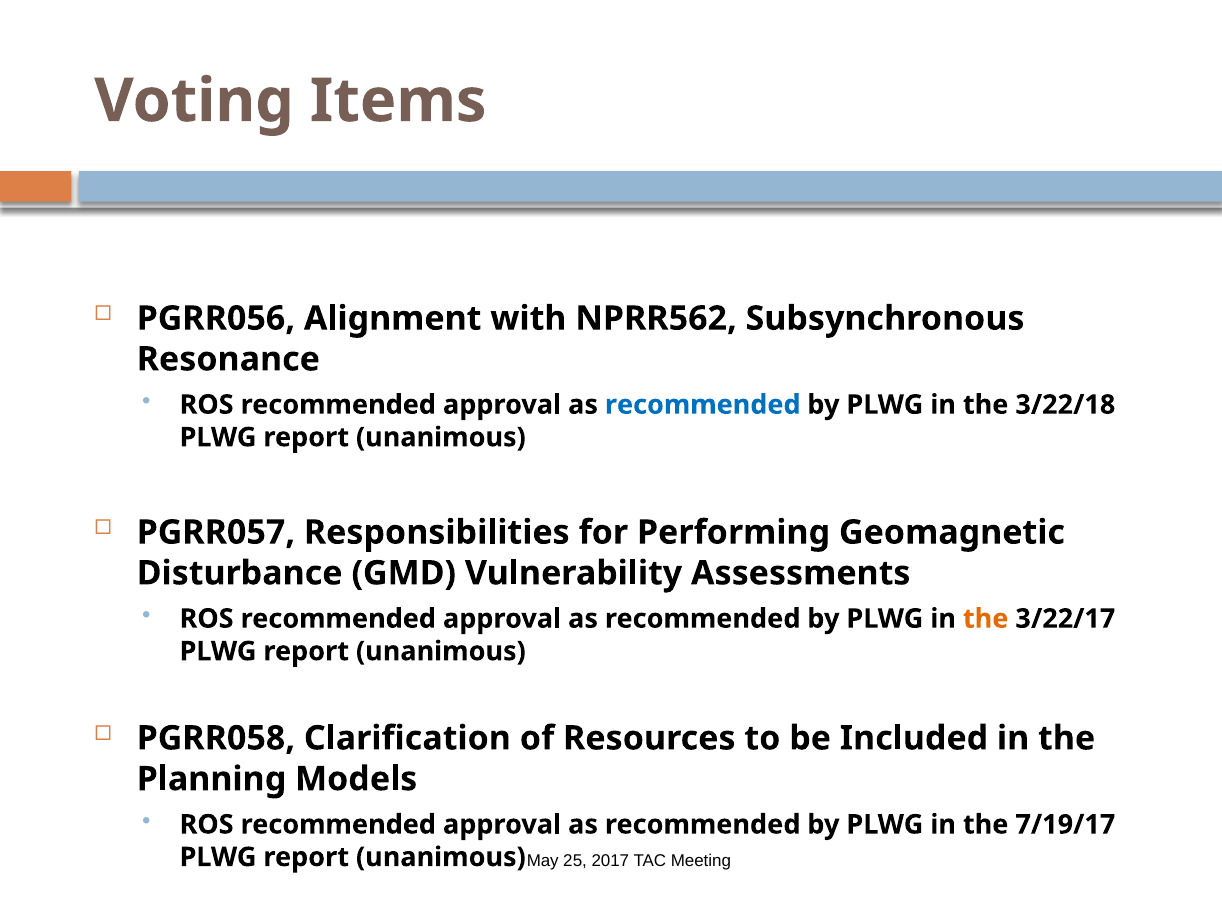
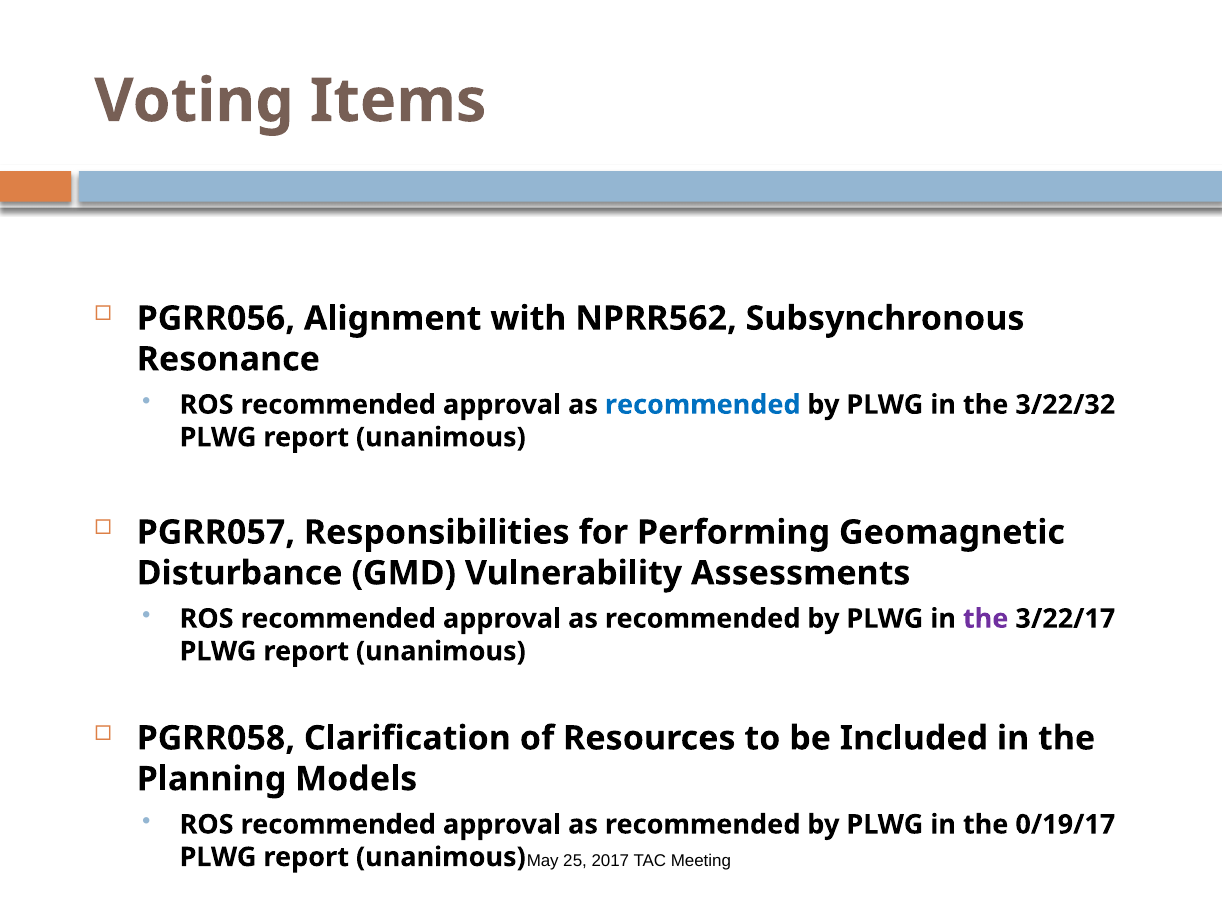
3/22/18: 3/22/18 -> 3/22/32 (1065, 405)
the colour: orange -> purple (986, 618)
7/19/17: 7/19/17 -> 0/19/17 (1065, 824)
